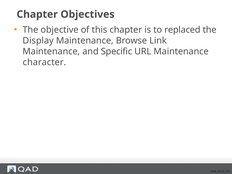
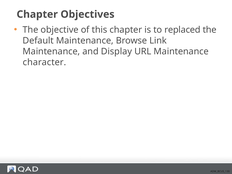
Display: Display -> Default (38, 41)
Specific: Specific -> Display (116, 51)
